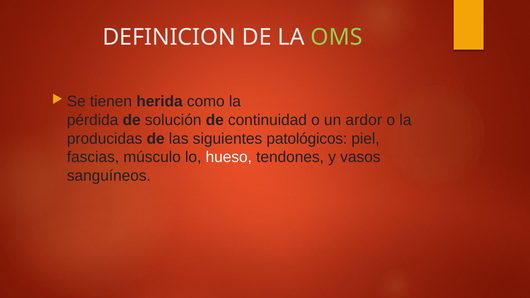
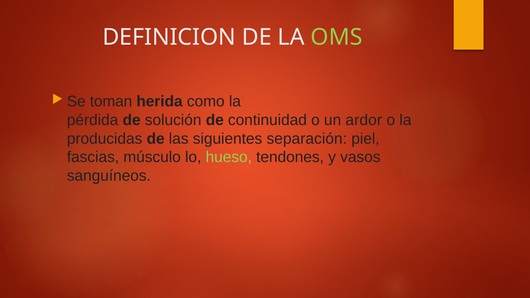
tienen: tienen -> toman (111, 102)
patológicos: patológicos -> separación (307, 139)
hueso colour: white -> light green (229, 157)
